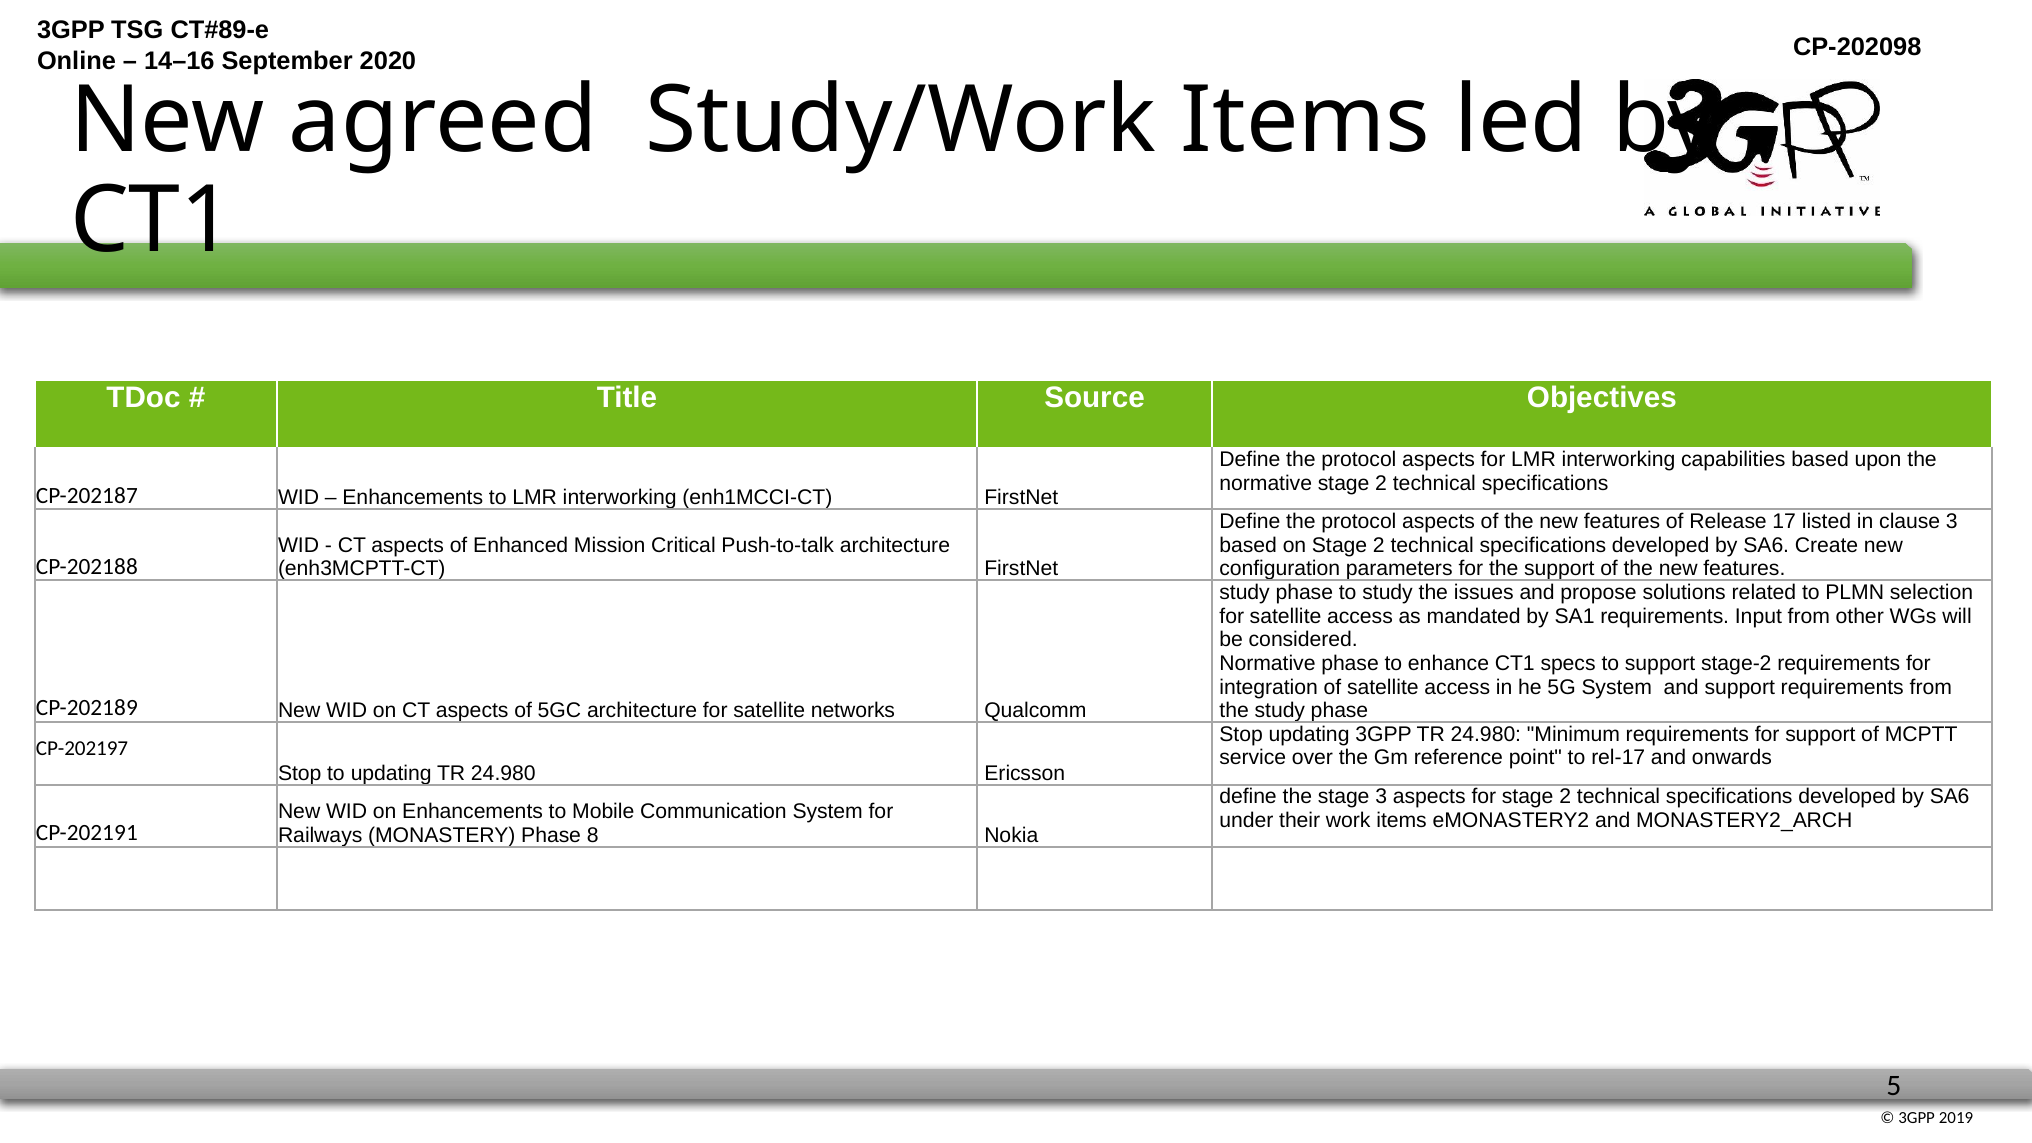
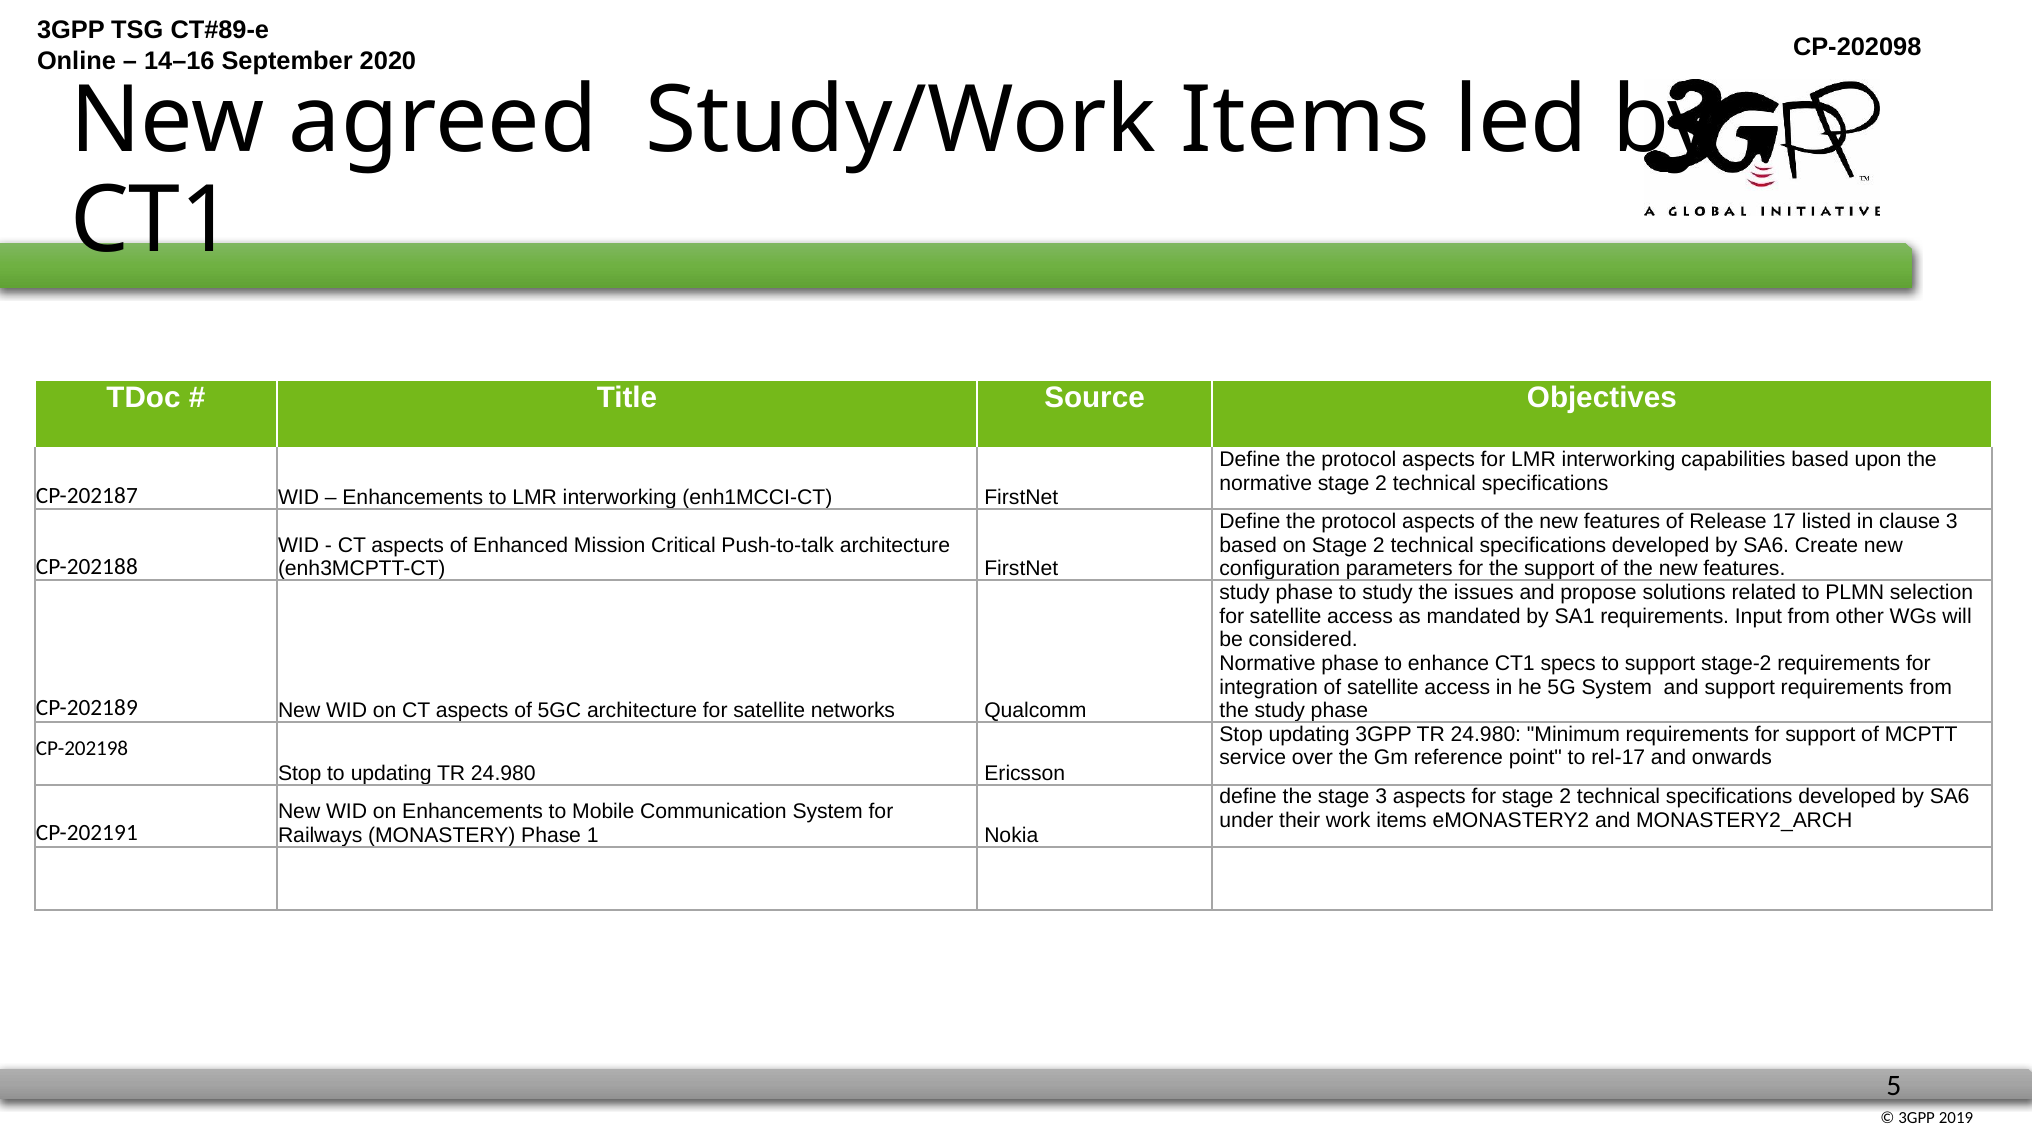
CP-202197: CP-202197 -> CP-202198 (82, 748)
8: 8 -> 1 (593, 836)
